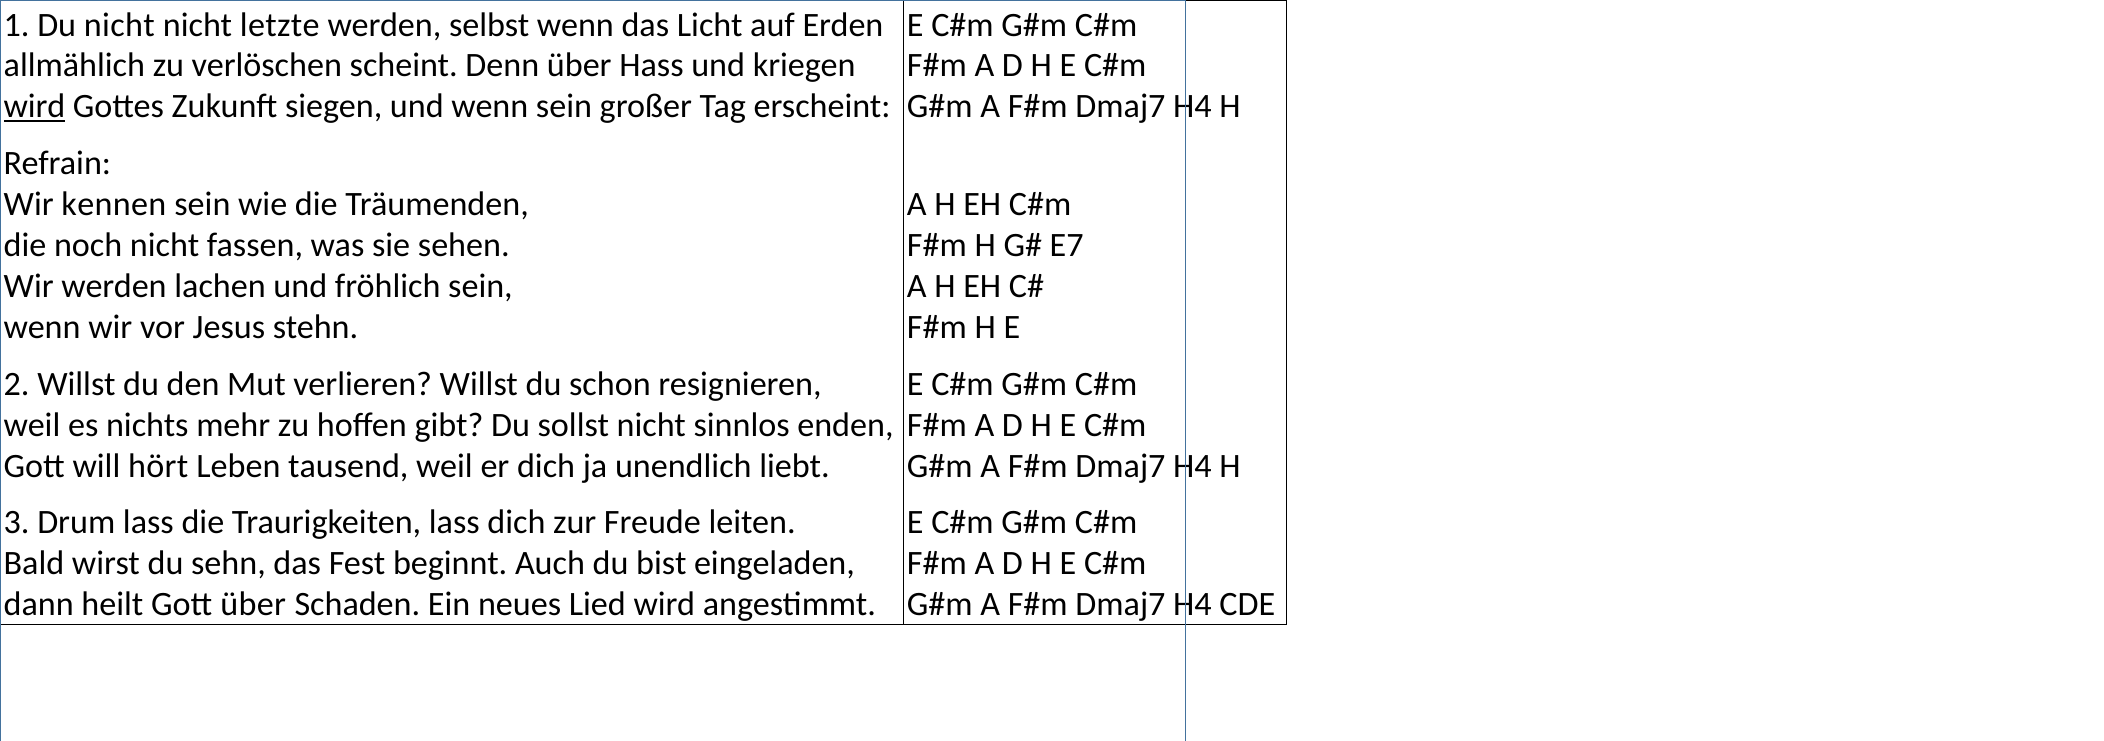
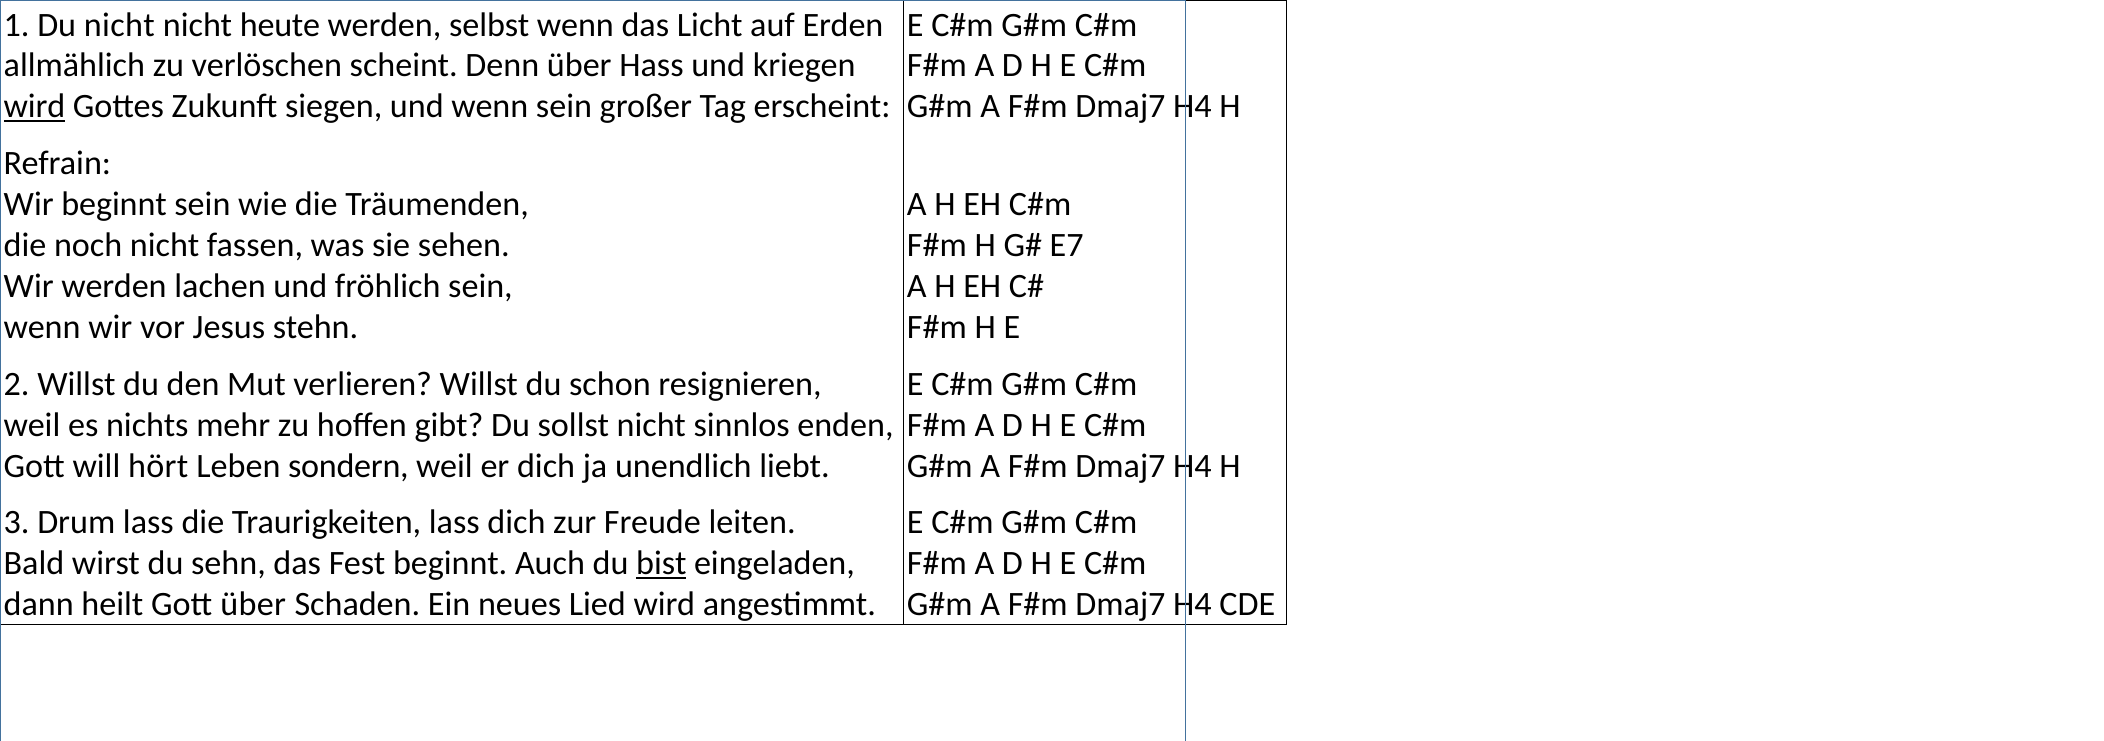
letzte: letzte -> heute (280, 25)
Wir kennen: kennen -> beginnt (114, 204)
tausend: tausend -> sondern (348, 466)
bist underline: none -> present (661, 563)
